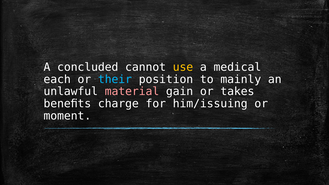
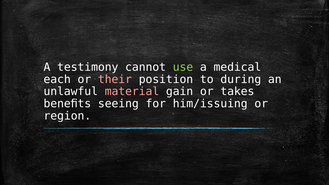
concluded: concluded -> testimony (88, 67)
use colour: yellow -> light green (183, 67)
their colour: light blue -> pink (115, 79)
mainly: mainly -> during (241, 79)
charge: charge -> seeing (118, 104)
moment: moment -> region (67, 116)
